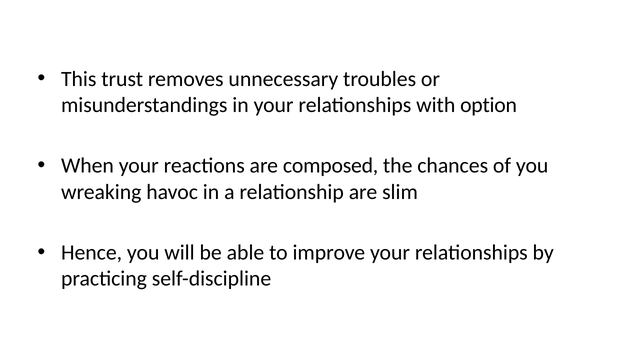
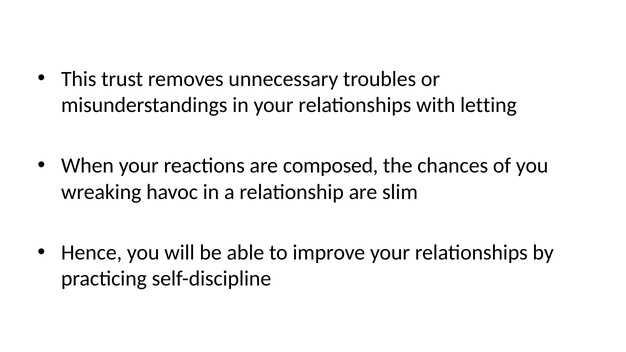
option: option -> letting (488, 105)
